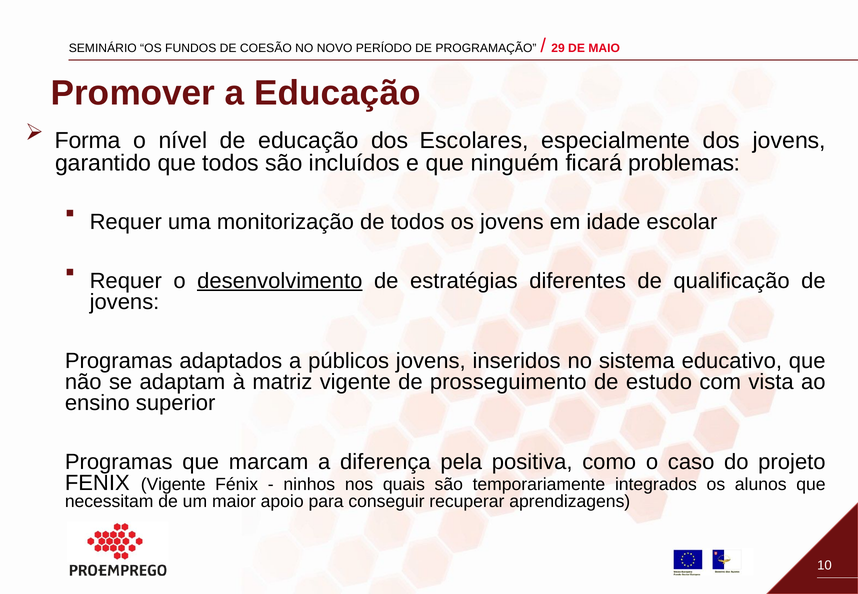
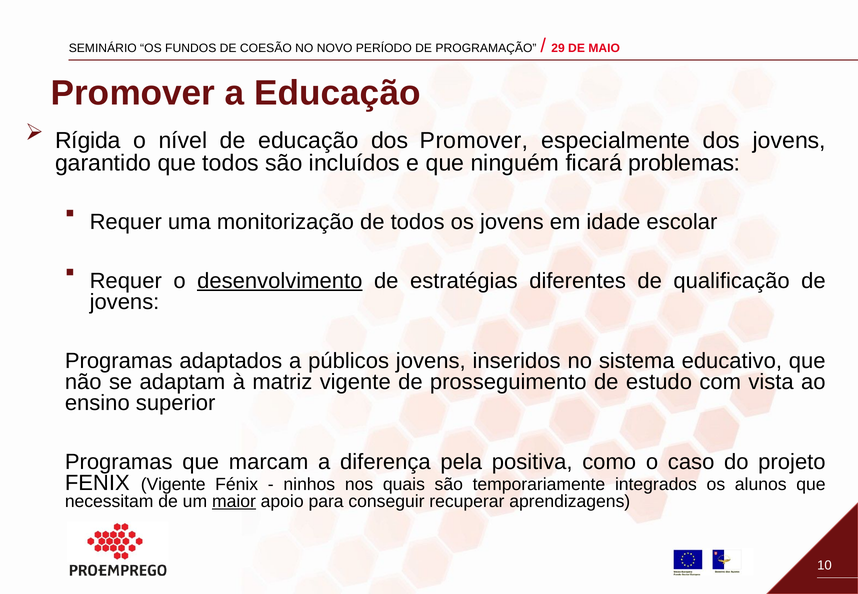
Forma: Forma -> Rígida (88, 141)
dos Escolares: Escolares -> Promover (474, 141)
maior underline: none -> present (234, 501)
